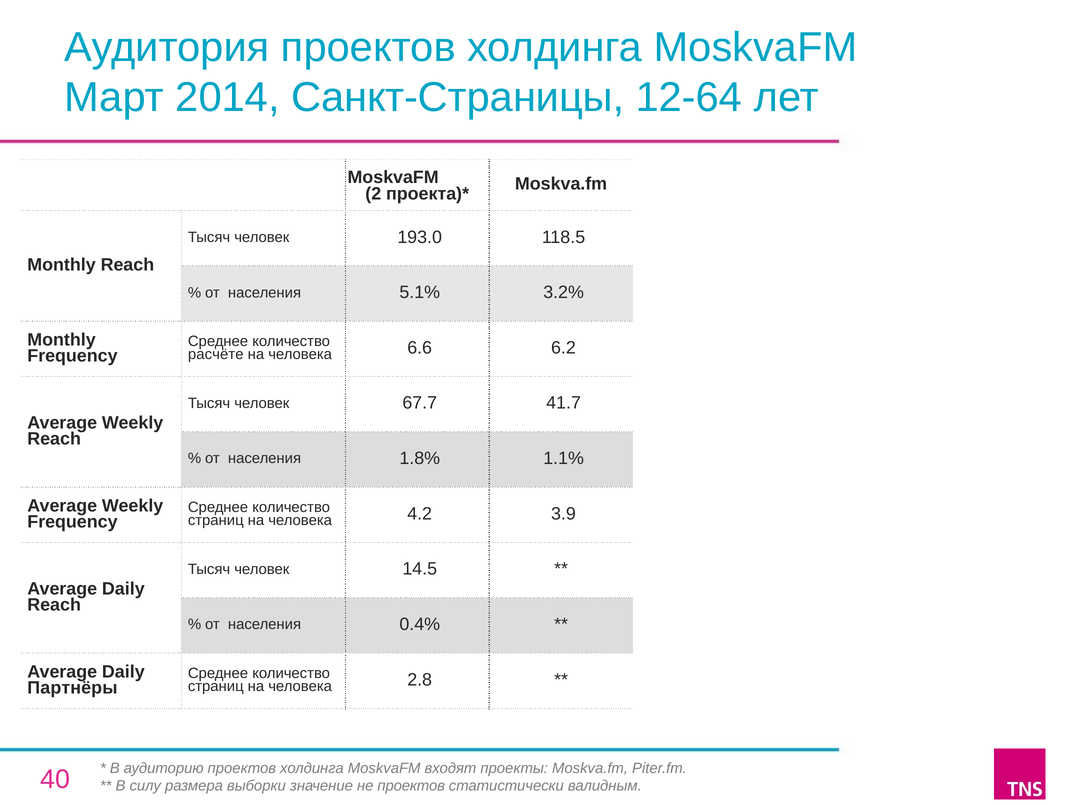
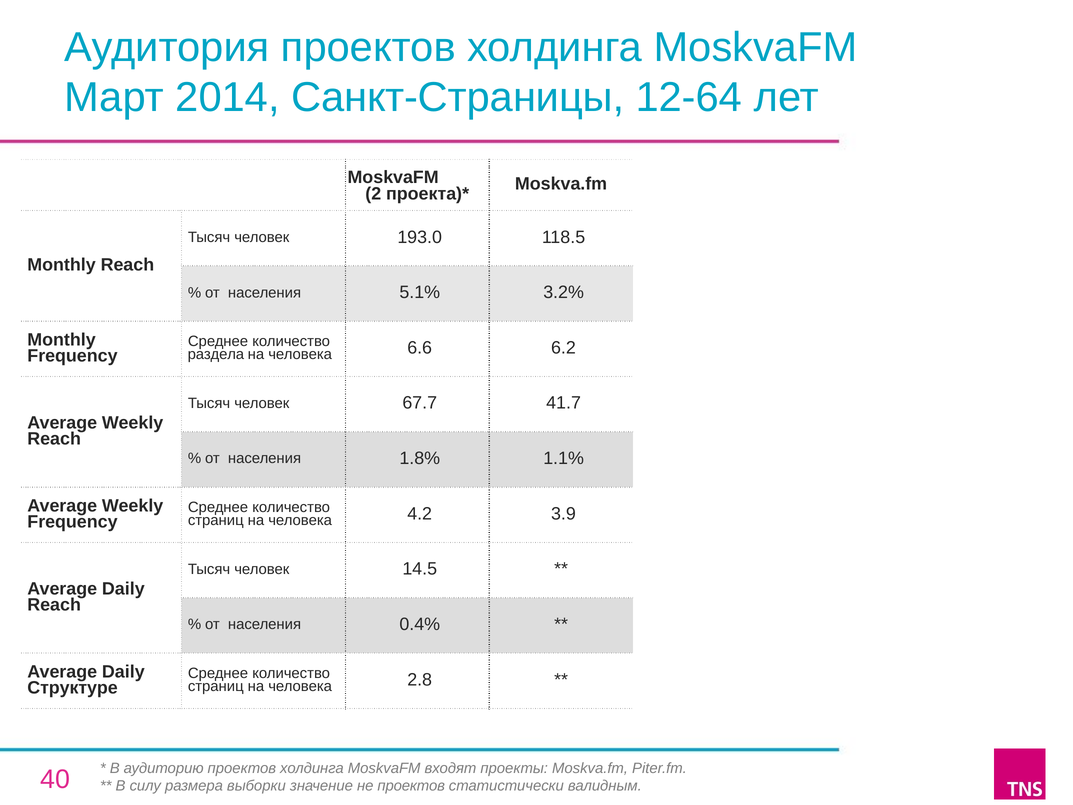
расчёте: расчёте -> раздела (216, 354)
Партнёры: Партнёры -> Структуре (73, 687)
